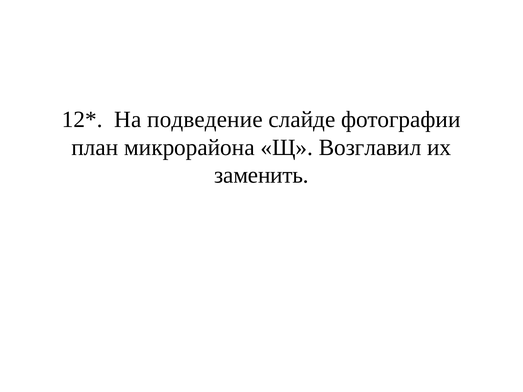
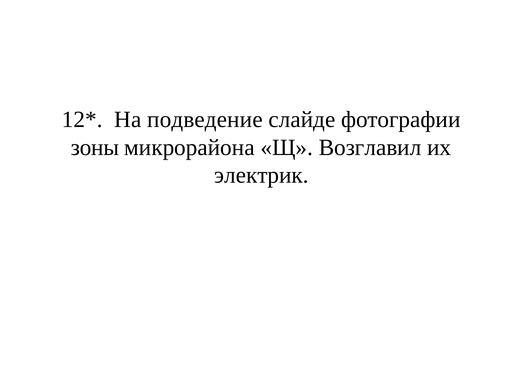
план: план -> зоны (95, 147)
заменить: заменить -> электрик (261, 175)
